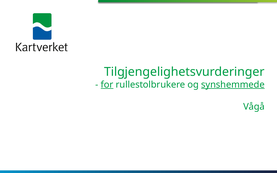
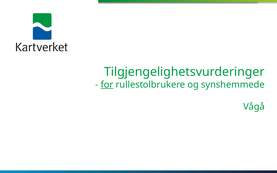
synshemmede underline: present -> none (233, 85)
